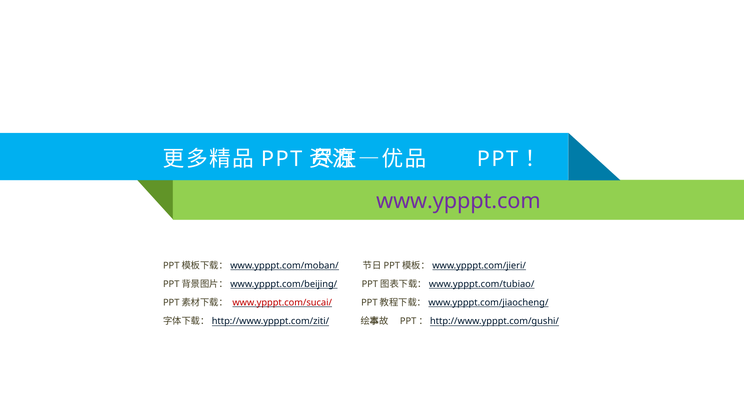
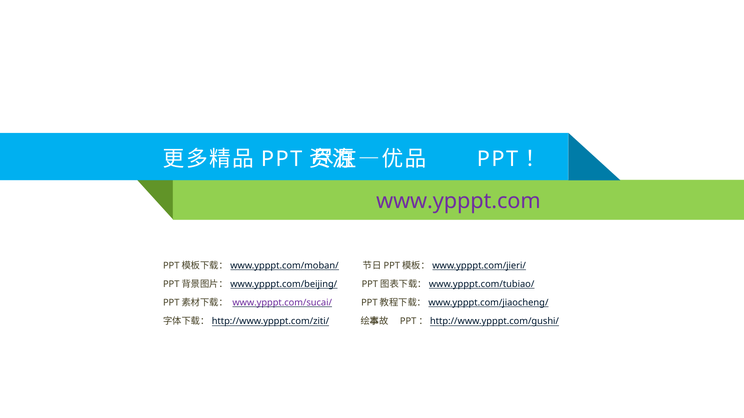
www.ypppt.com/sucai/ colour: red -> purple (282, 303)
